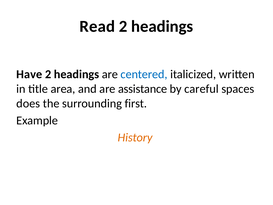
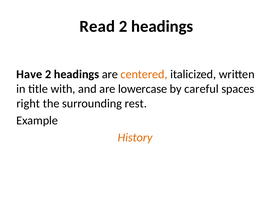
centered colour: blue -> orange (144, 74)
area: area -> with (63, 89)
assistance: assistance -> lowercase (143, 89)
does: does -> right (28, 103)
first: first -> rest (136, 103)
